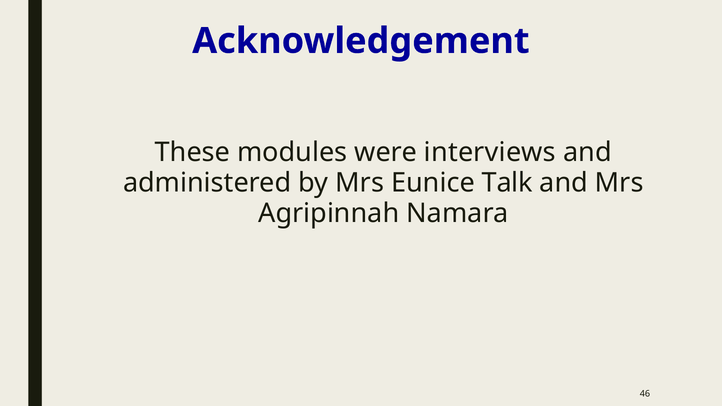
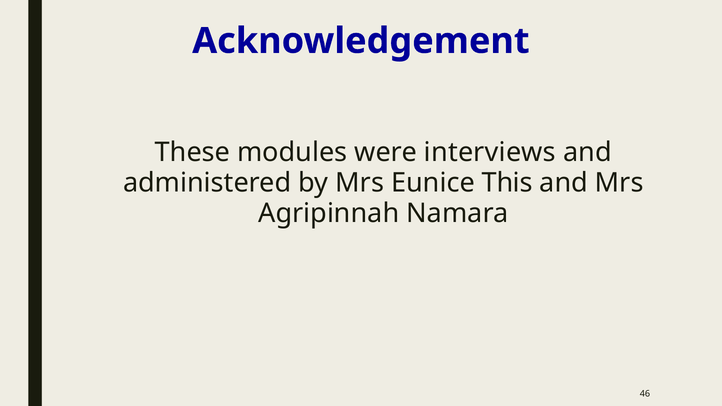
Talk: Talk -> This (507, 183)
